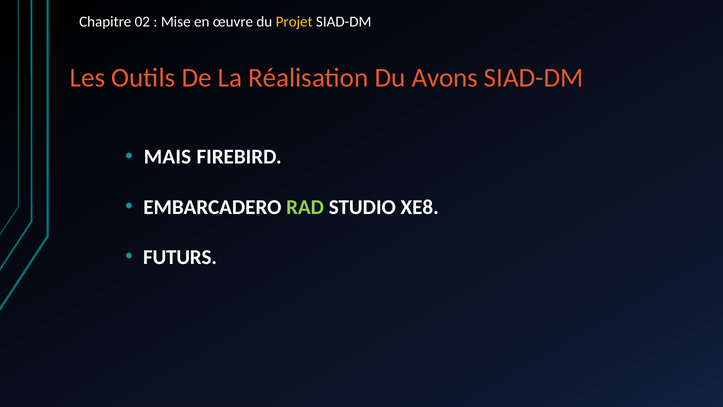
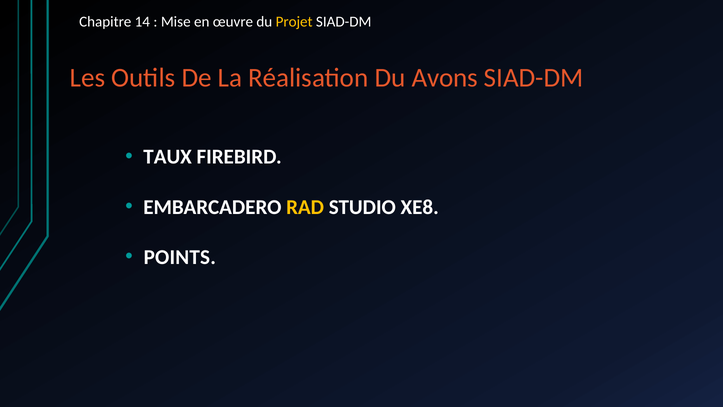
02: 02 -> 14 (142, 22)
MAIS: MAIS -> TAUX (168, 157)
RAD colour: light green -> yellow (305, 207)
FUTURS: FUTURS -> POINTS (180, 257)
